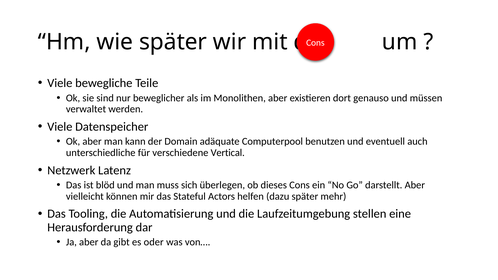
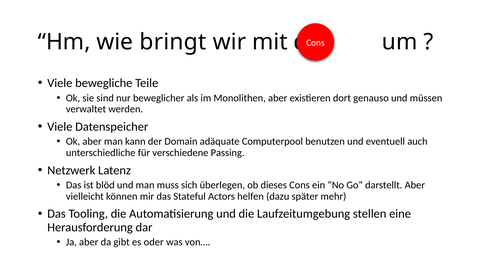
wie später: später -> bringt (173, 42)
Vertical: Vertical -> Passing (228, 153)
